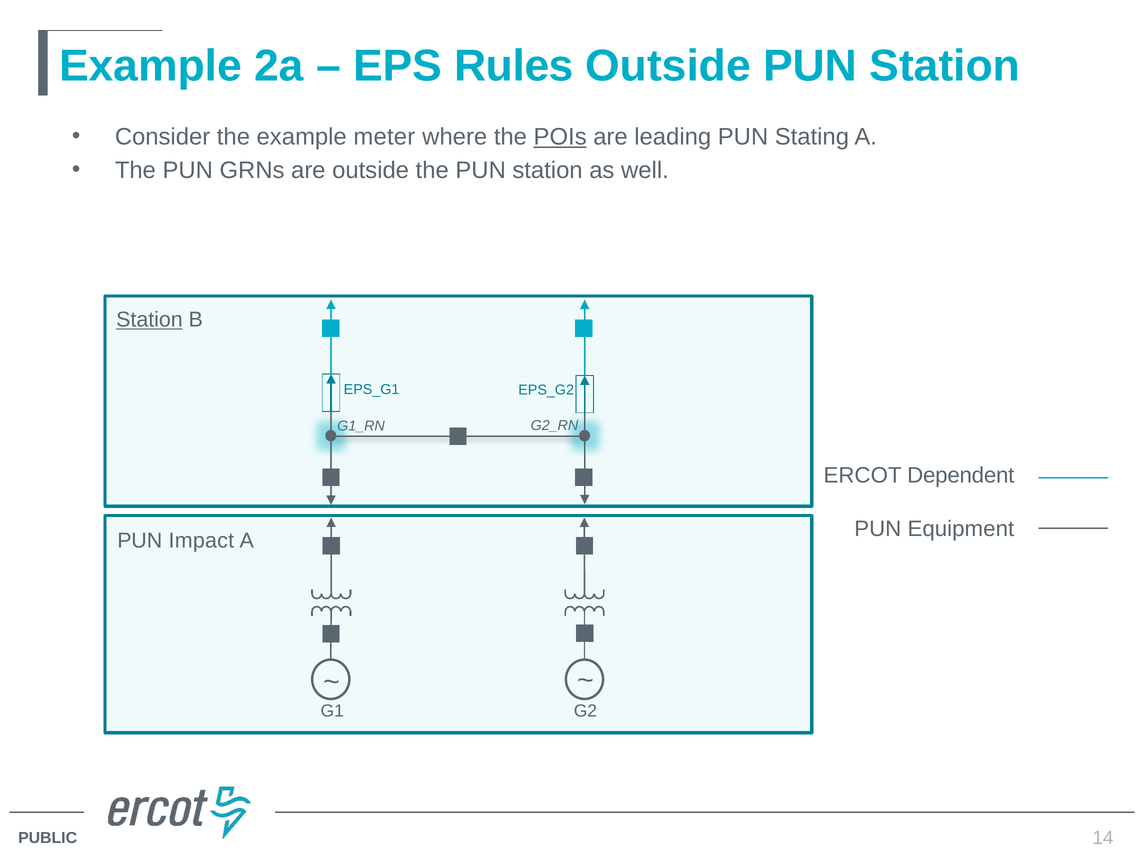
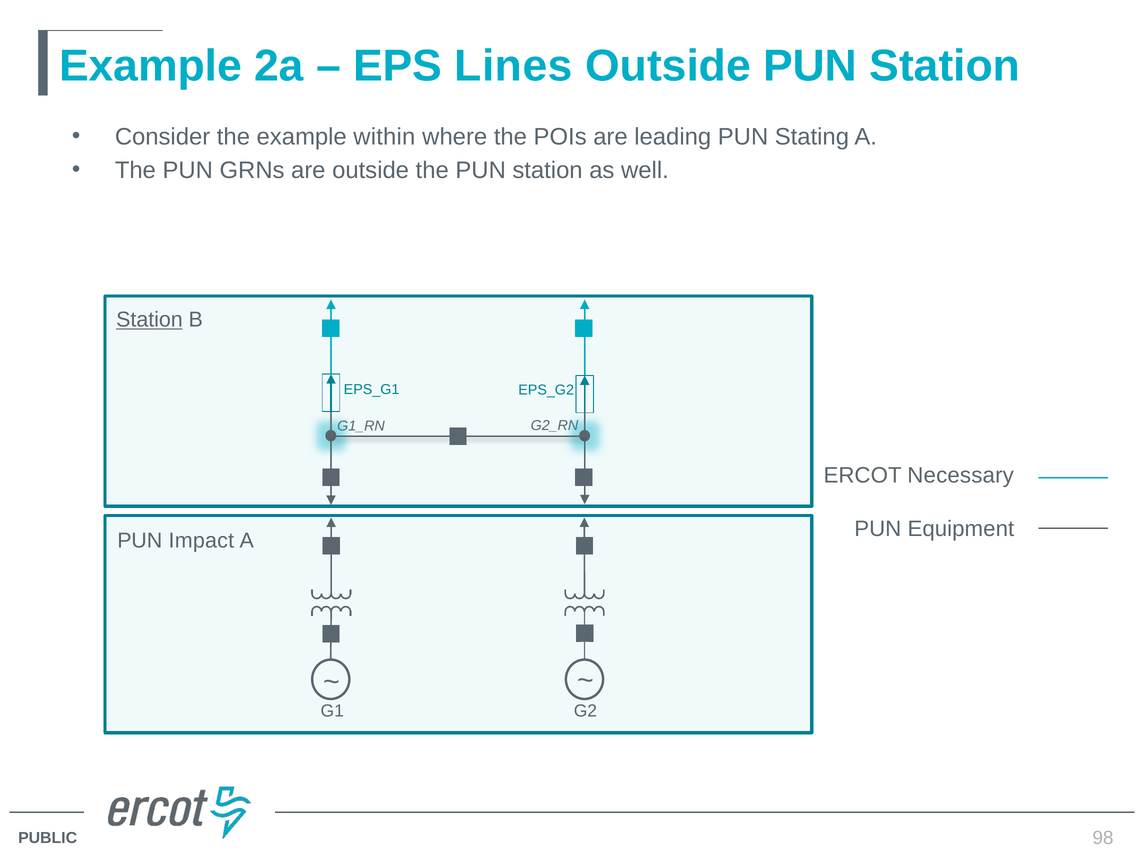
Rules: Rules -> Lines (513, 66)
meter: meter -> within (384, 137)
POIs underline: present -> none (560, 137)
Dependent: Dependent -> Necessary (961, 475)
14: 14 -> 98 (1103, 837)
